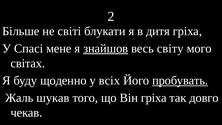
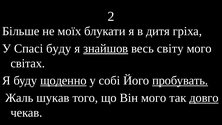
світі: світі -> моїх (69, 31)
Спасі мене: мене -> буду (59, 48)
щоденно underline: none -> present (63, 80)
всіх: всіх -> собі (109, 80)
Він гріха: гріха -> мого (154, 98)
довго underline: none -> present (204, 98)
